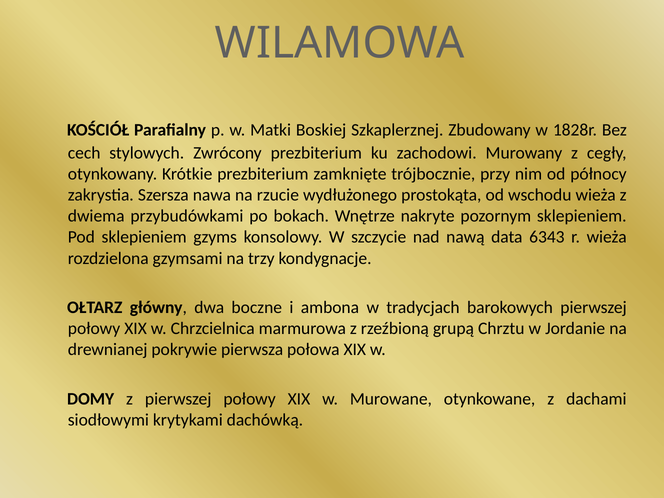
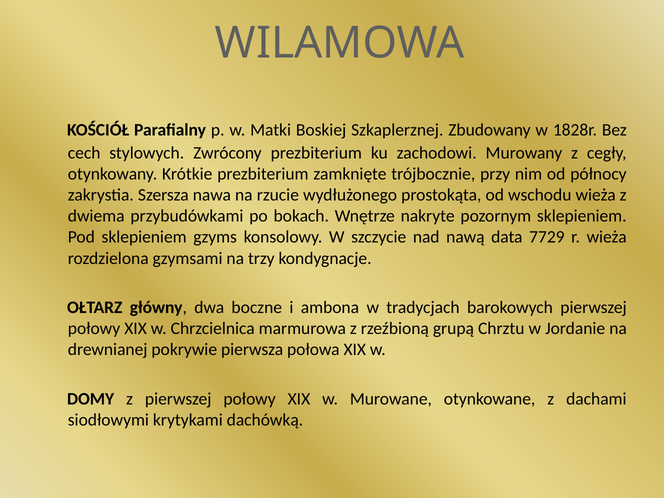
6343: 6343 -> 7729 (547, 237)
